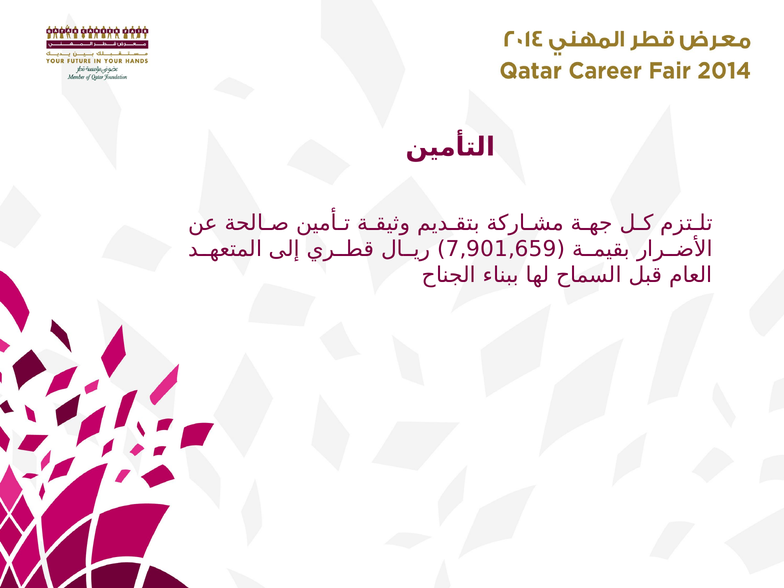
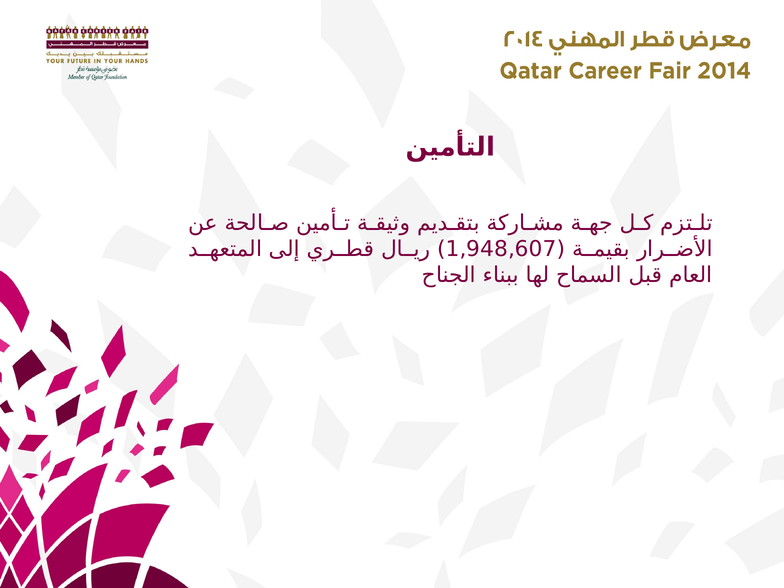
7,901,659: 7,901,659 -> 1,948,607 (501, 249)
